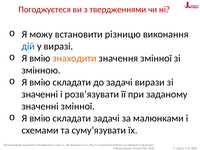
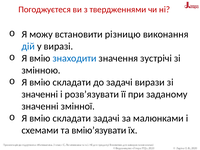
знаходити colour: orange -> blue (75, 58)
значення змінної: змінної -> зустрічі (156, 58)
суму’язувати: суму’язувати -> вмію’язувати (99, 130)
